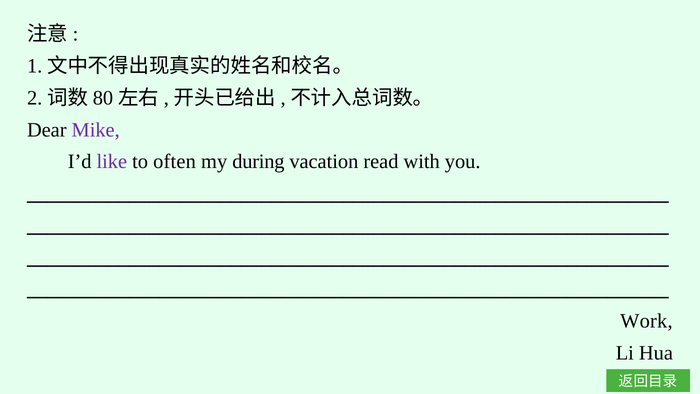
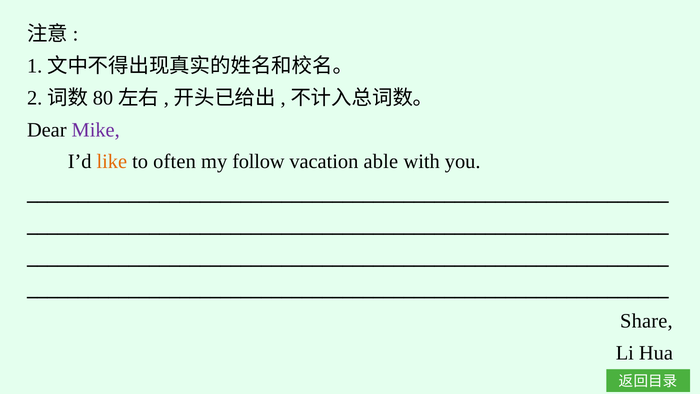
like colour: purple -> orange (112, 162)
during: during -> follow (258, 162)
read: read -> able (381, 162)
Work: Work -> Share (646, 321)
